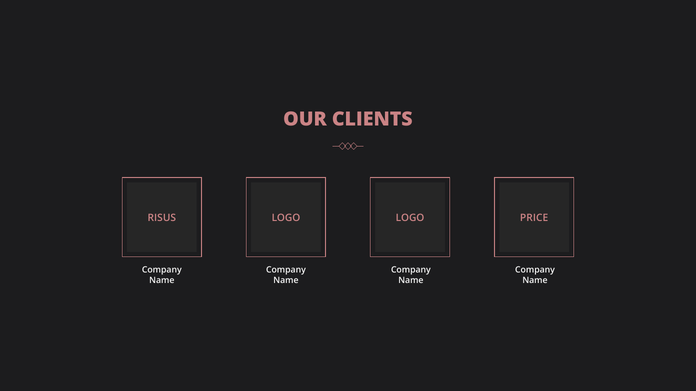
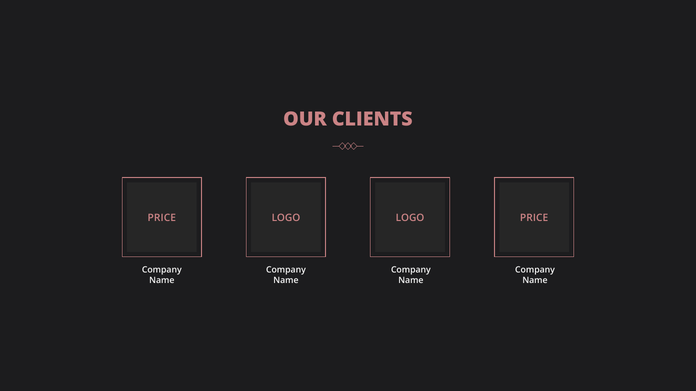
RISUS: RISUS -> PRICE (162, 218)
